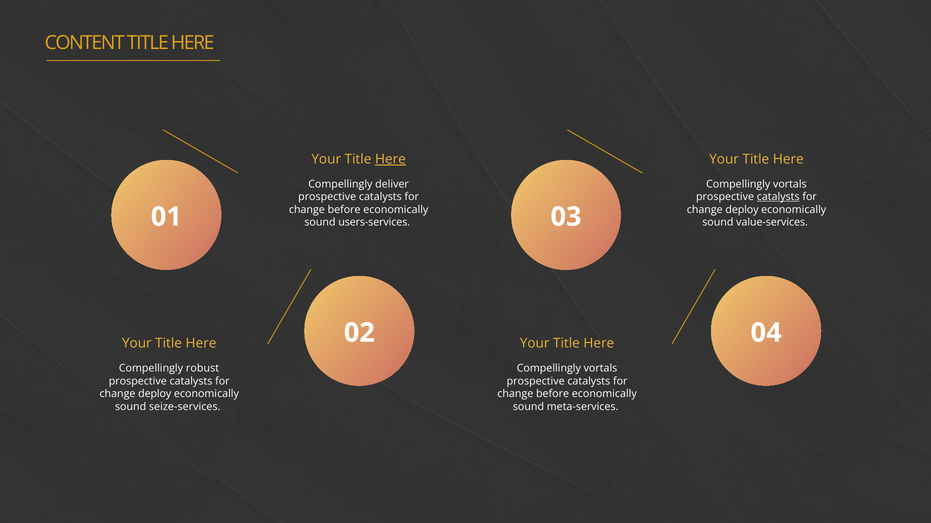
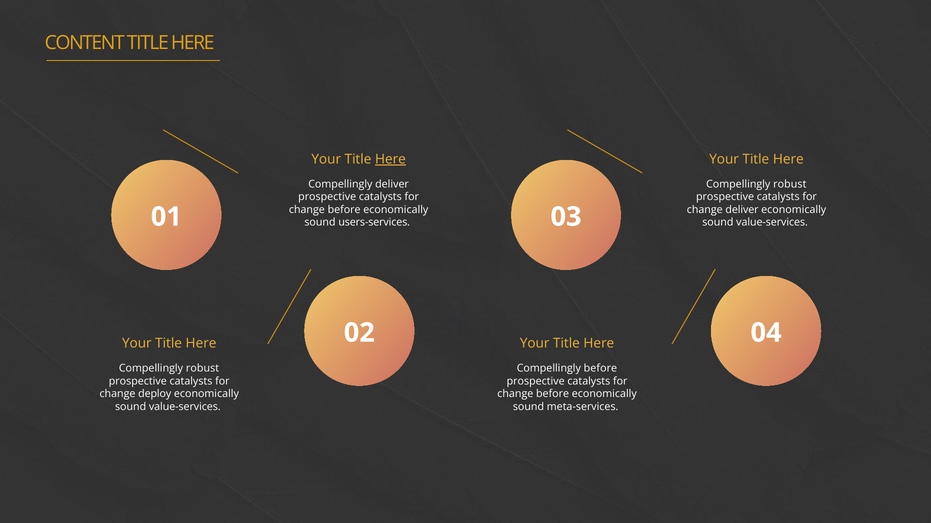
vortals: vortals -> robust (790, 184)
catalysts underline: present -> none (778, 197)
deploy: deploy -> deliver (742, 210)
vortals: vortals -> before (600, 369)
seize-services: seize-services -> value-services (185, 407)
